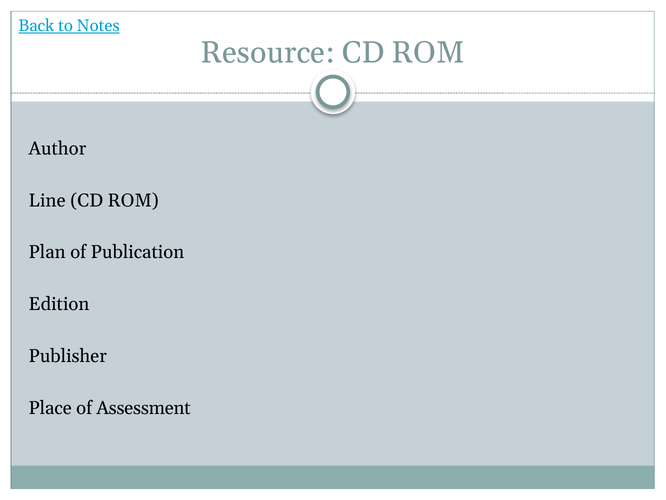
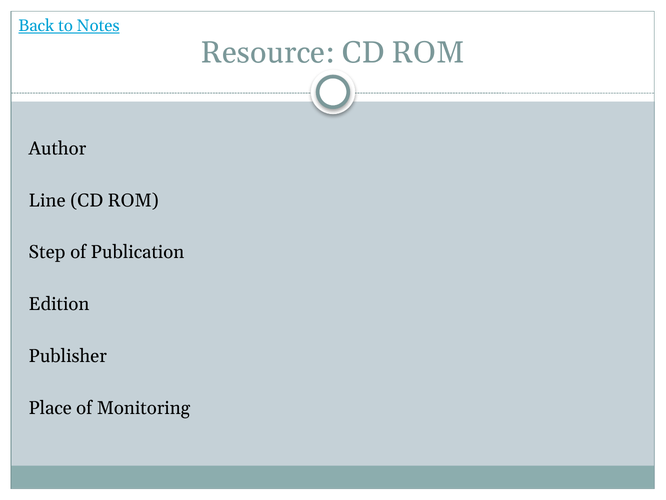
Plan: Plan -> Step (47, 252)
Assessment: Assessment -> Monitoring (143, 408)
